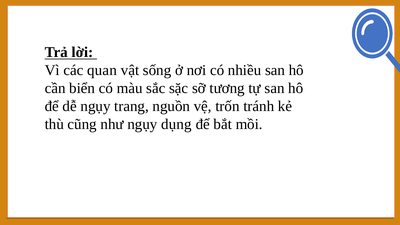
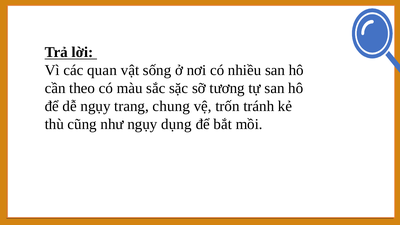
biển: biển -> theo (82, 88)
nguồn: nguồn -> chung (171, 106)
